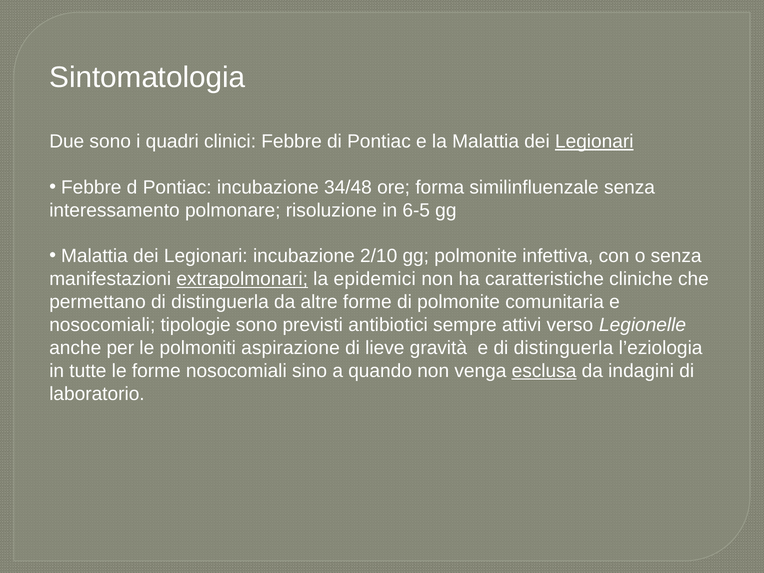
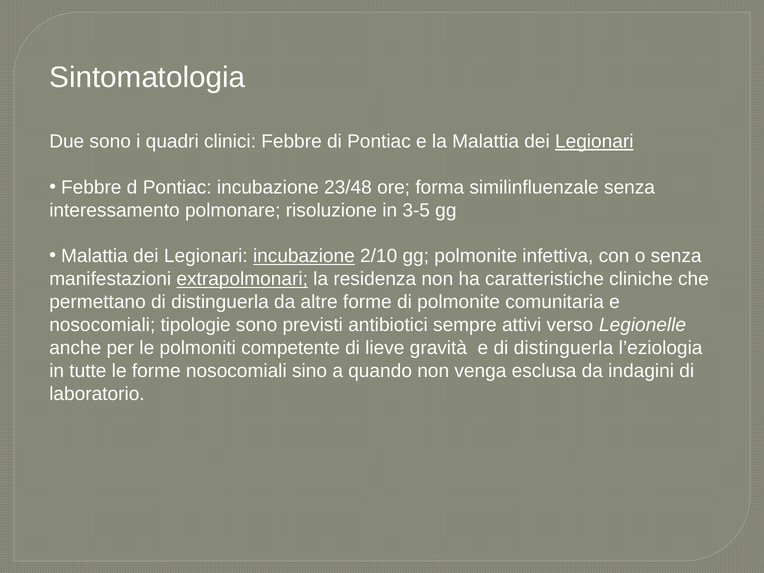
34/48: 34/48 -> 23/48 (348, 187)
6-5: 6-5 -> 3-5 (416, 210)
incubazione underline: none -> present (304, 256)
epidemici: epidemici -> residenza (375, 279)
aspirazione: aspirazione -> competente (291, 348)
esclusa underline: present -> none (544, 371)
